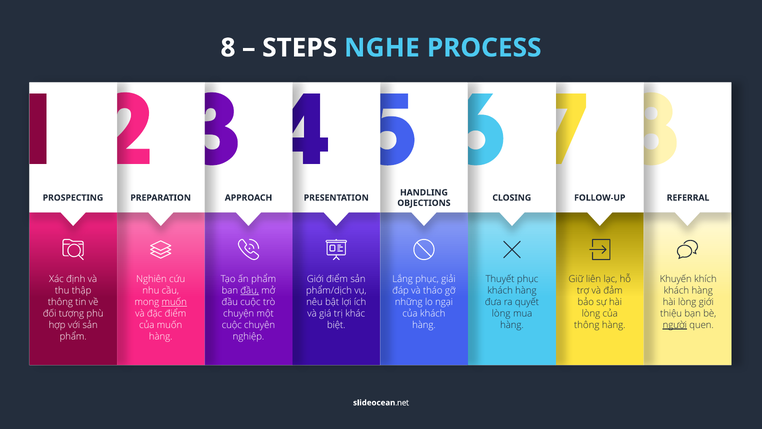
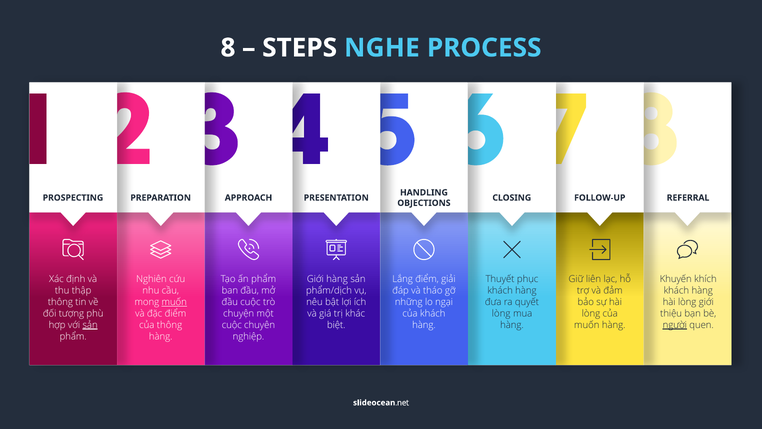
điểm: điểm -> hàng (337, 279)
phục: phục -> điểm (427, 279)
đầu underline: present -> none (250, 290)
sản underline: none -> present (90, 325)
của muốn: muốn -> thông (169, 325)
thông: thông -> muốn (587, 325)
